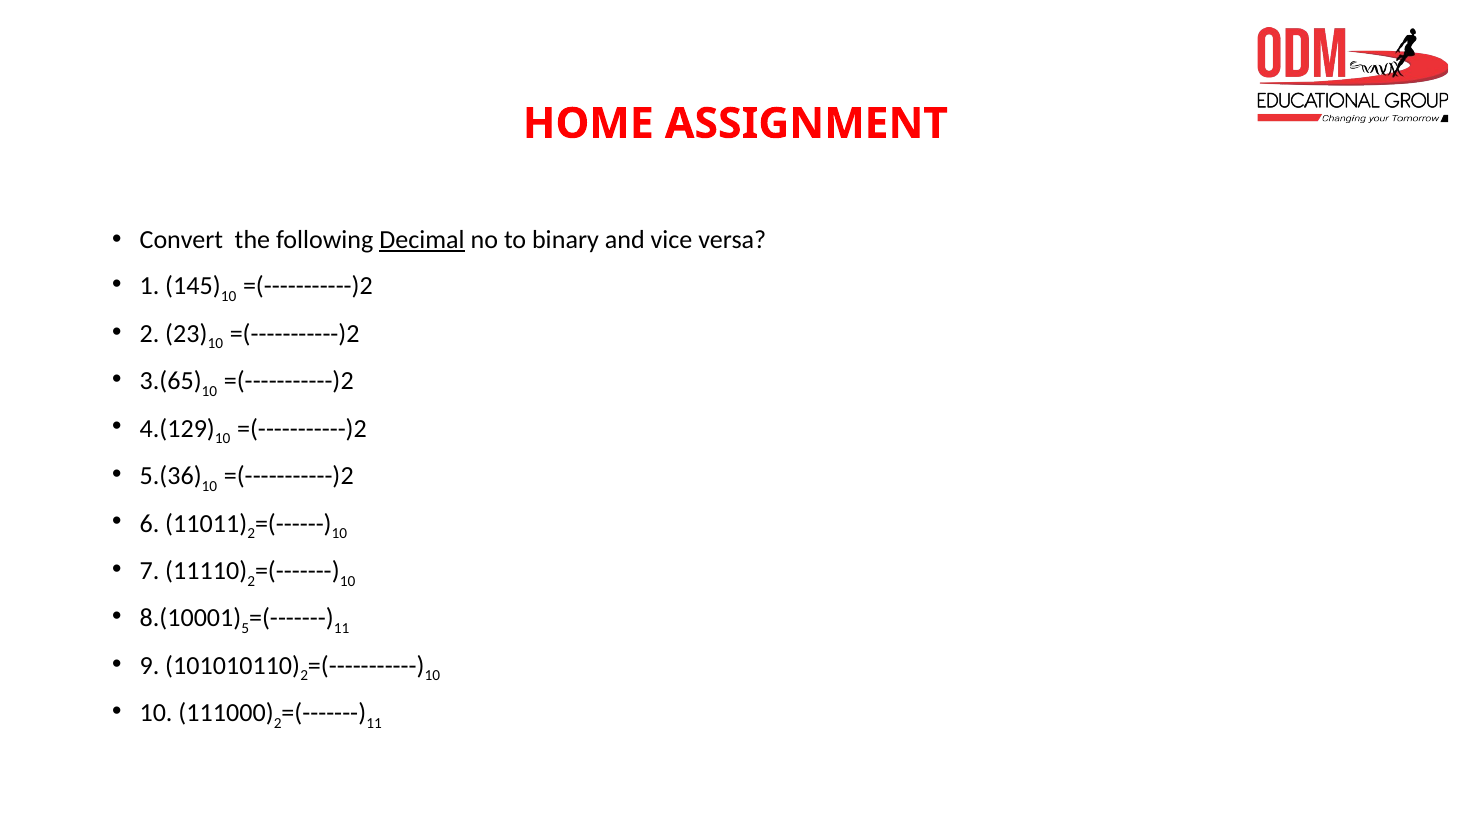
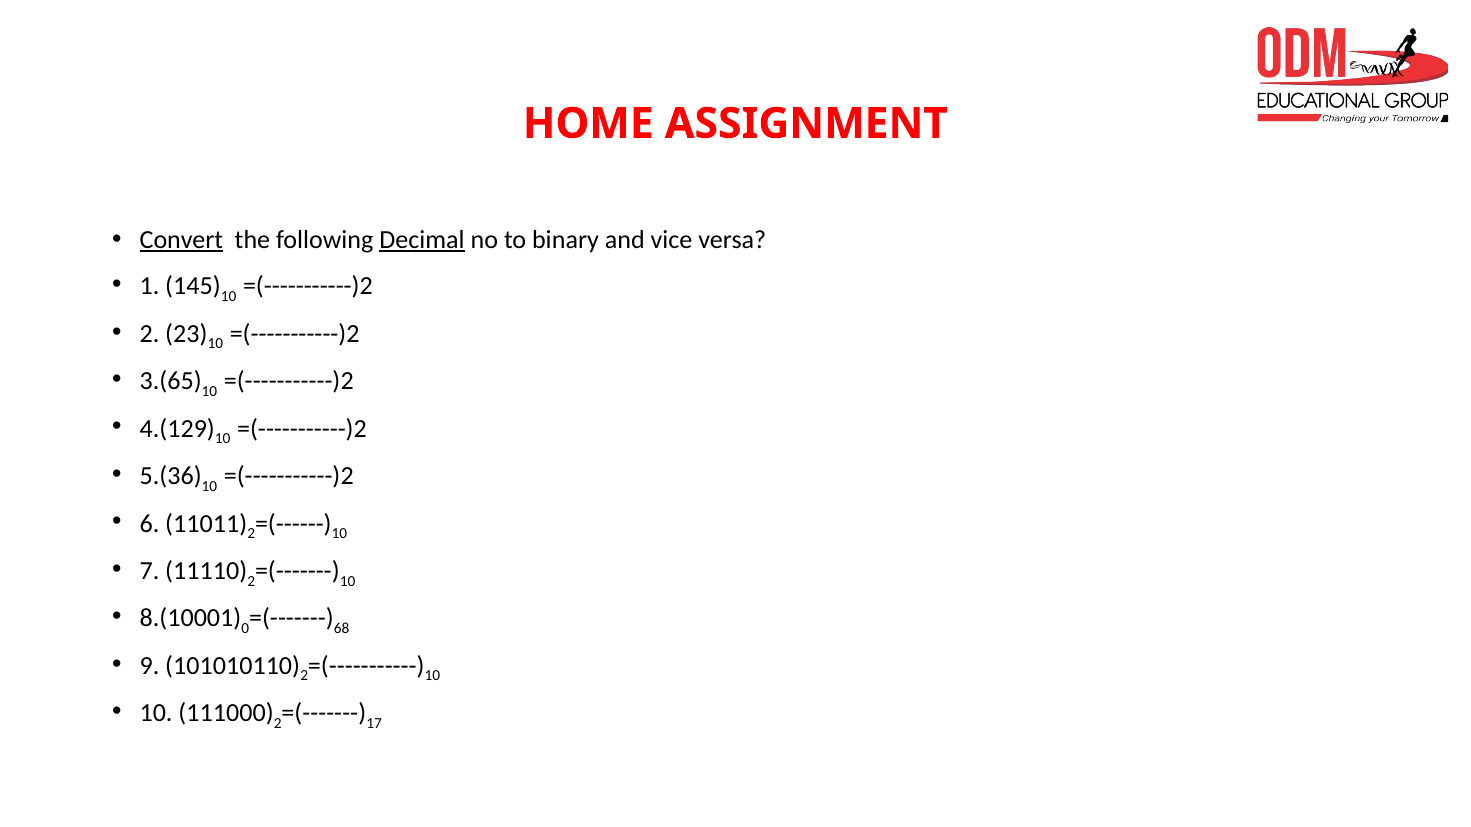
Convert underline: none -> present (181, 240)
5: 5 -> 0 (245, 629)
11: 11 -> 68 (342, 629)
11: 11 -> 17 (374, 724)
